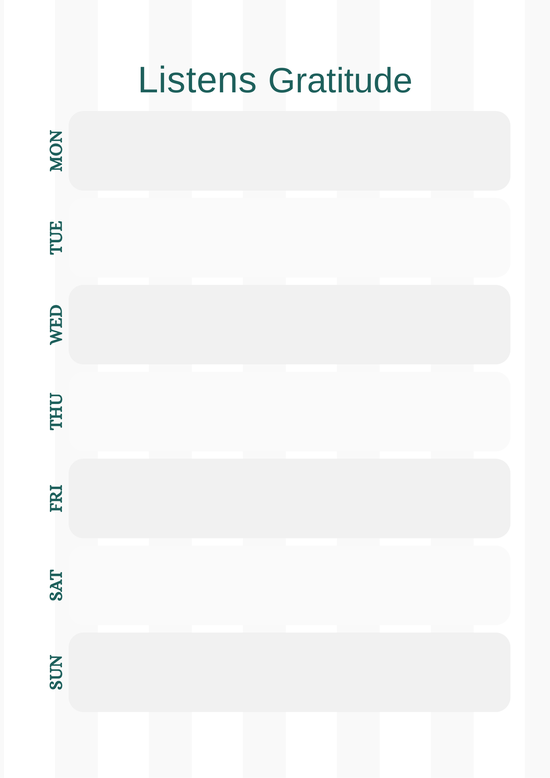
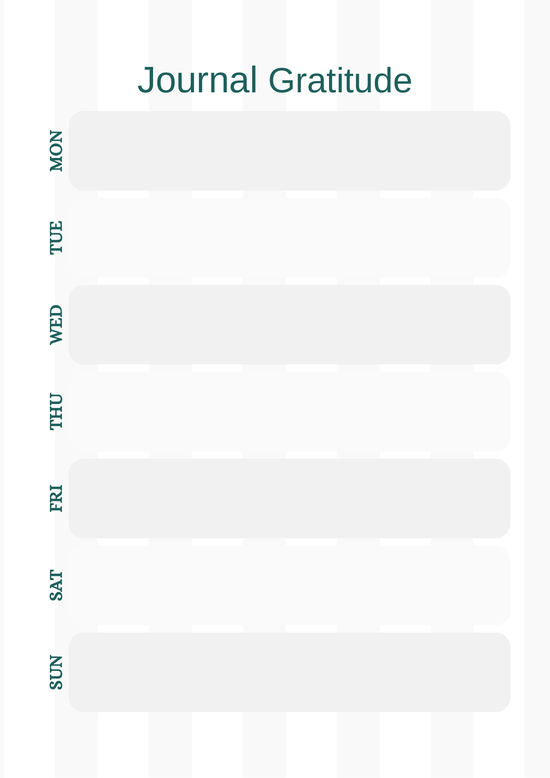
Listens: Listens -> Journal (198, 80)
